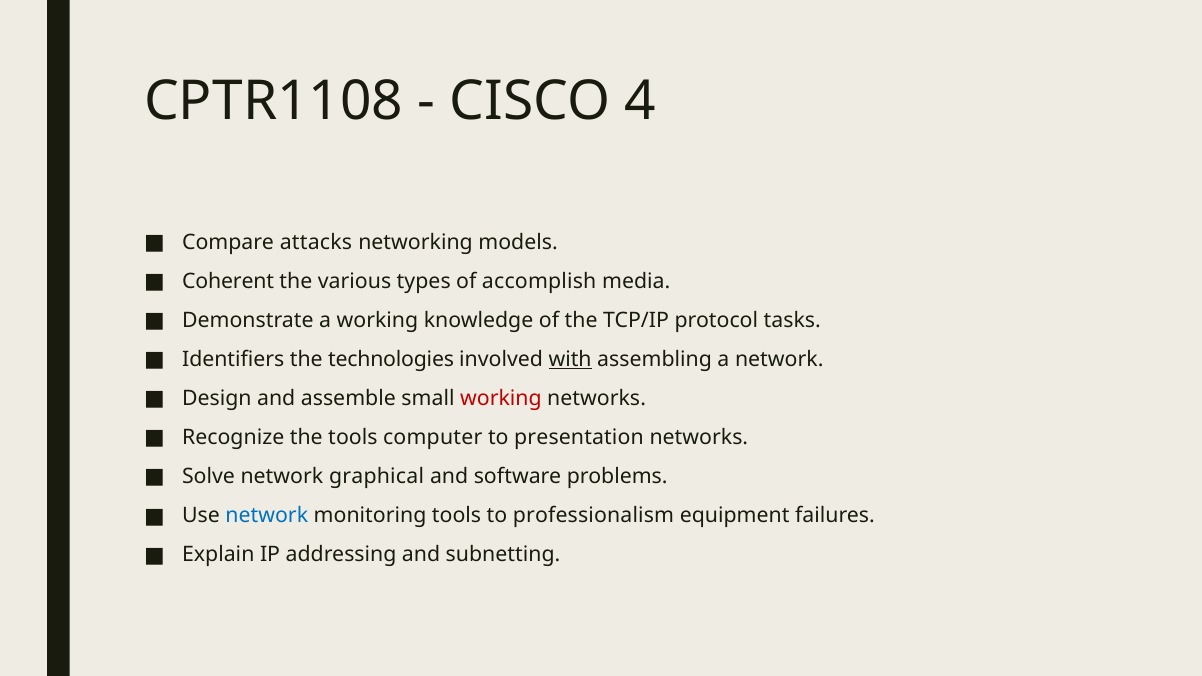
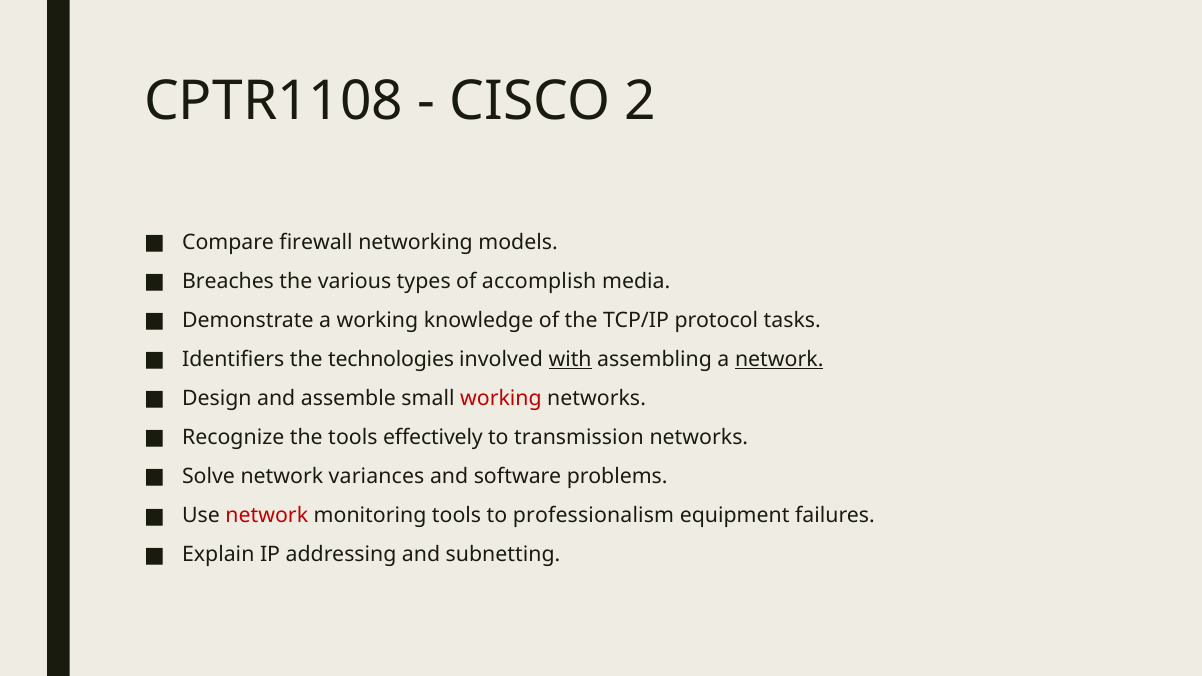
4: 4 -> 2 (640, 101)
attacks: attacks -> firewall (316, 242)
Coherent: Coherent -> Breaches (228, 281)
network underline: none -> present (779, 359)
computer: computer -> effectively (433, 437)
presentation: presentation -> transmission (579, 437)
graphical: graphical -> variances (377, 477)
network colour: blue -> red (267, 516)
